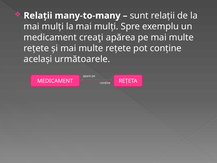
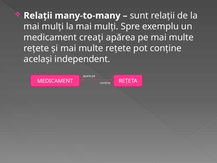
următoarele: următoarele -> independent (82, 59)
